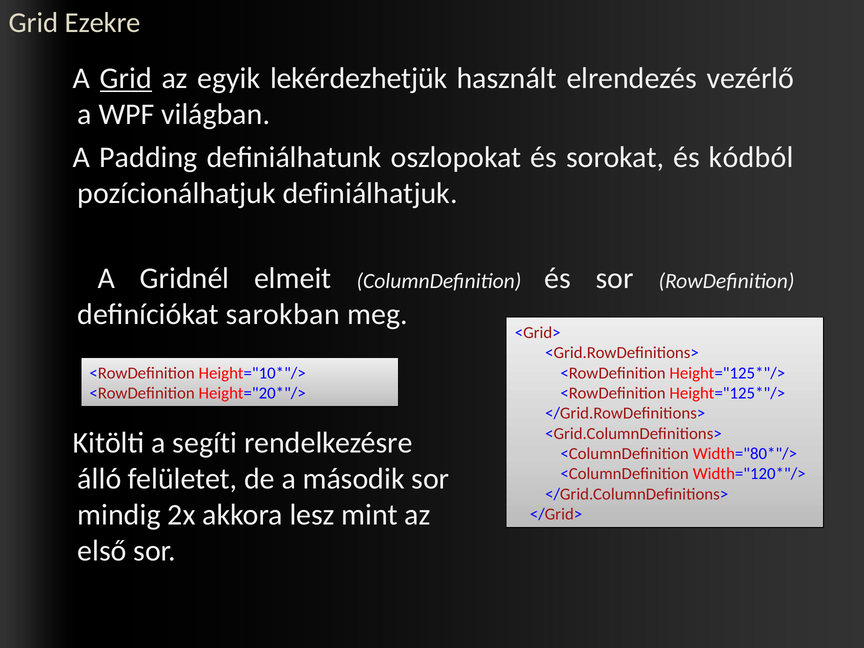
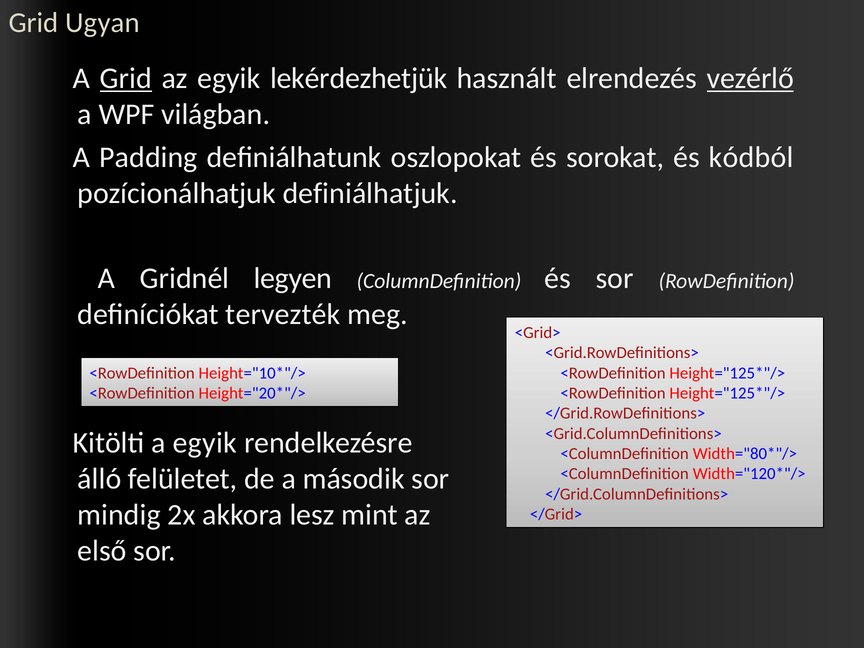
Ezekre: Ezekre -> Ugyan (103, 23)
vezérlő underline: none -> present (750, 78)
elmeit: elmeit -> legyen (293, 279)
sarokban: sarokban -> tervezték (283, 315)
a segíti: segíti -> egyik (205, 443)
